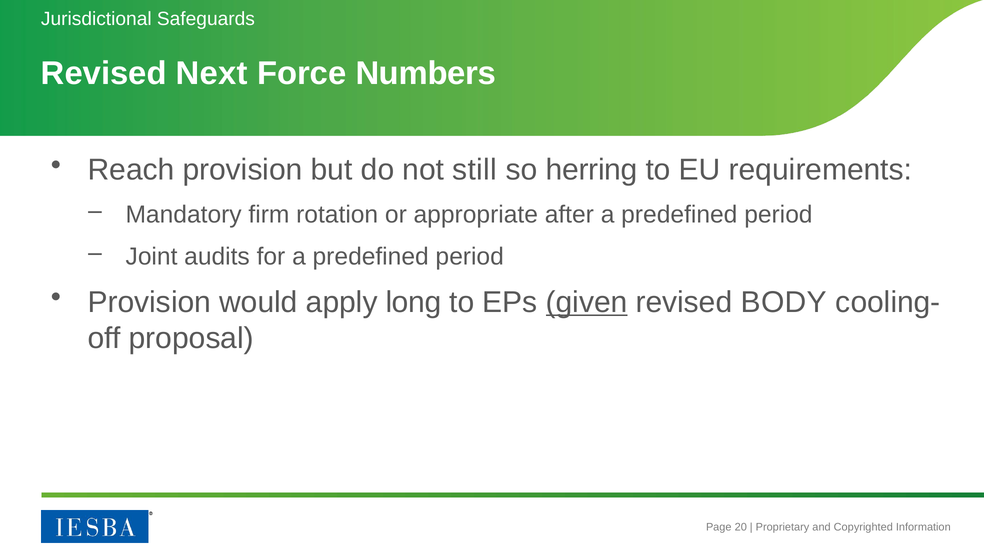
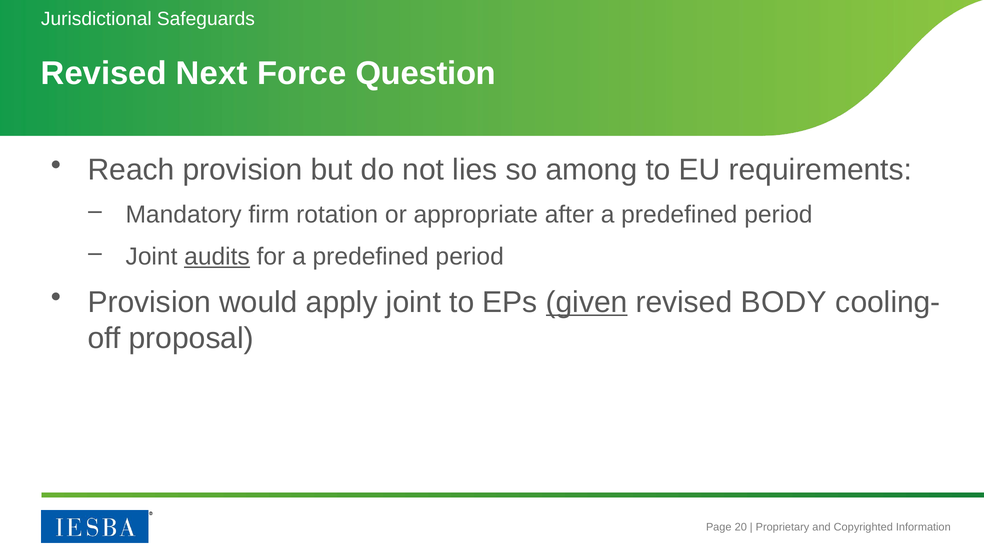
Numbers: Numbers -> Question (426, 74)
still: still -> lies (475, 170)
herring: herring -> among (592, 170)
audits underline: none -> present (217, 256)
apply long: long -> joint (413, 302)
